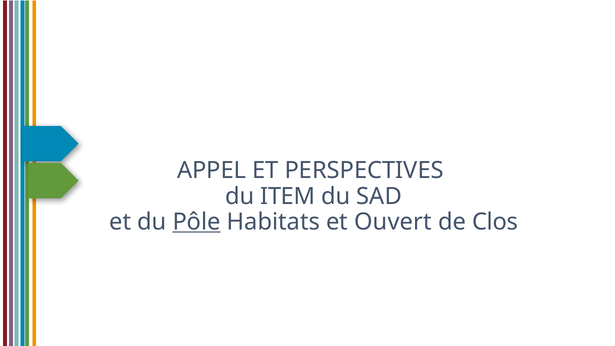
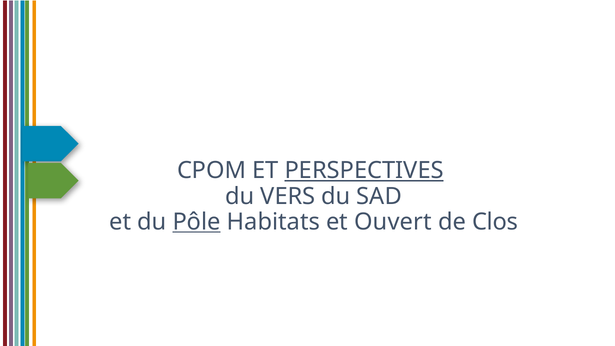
APPEL: APPEL -> CPOM (212, 171)
PERSPECTIVES underline: none -> present (364, 171)
ITEM: ITEM -> VERS (288, 196)
